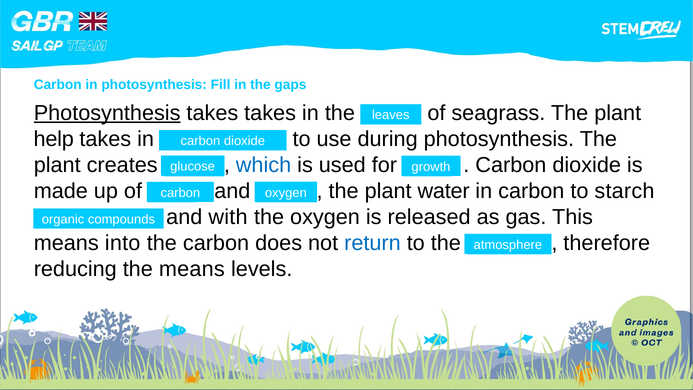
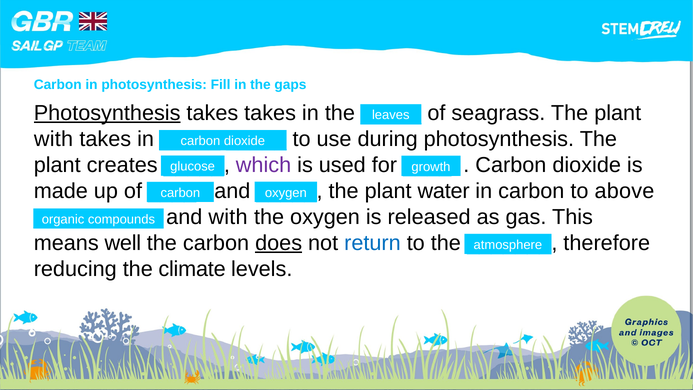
help: help -> with (53, 139)
which colour: blue -> purple (264, 165)
starch: starch -> above (624, 191)
into: into -> well (123, 243)
does underline: none -> present (279, 243)
the means: means -> climate (192, 269)
